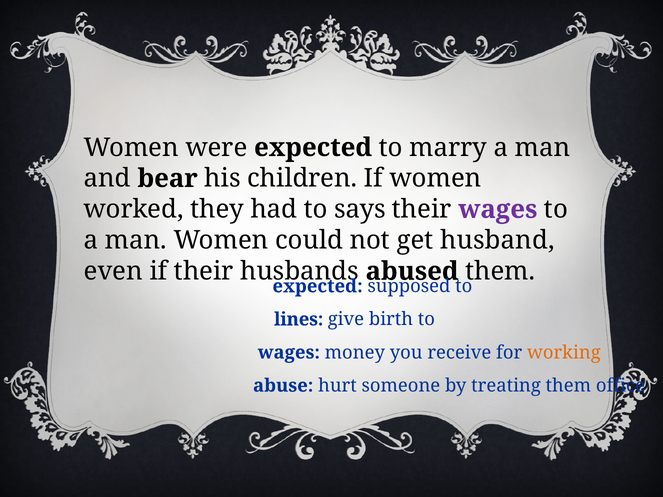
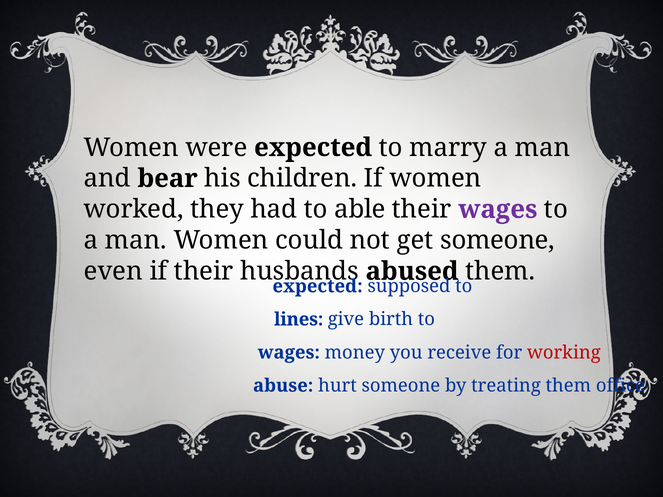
says: says -> able (360, 209)
get husband: husband -> someone (498, 240)
working colour: orange -> red (564, 353)
